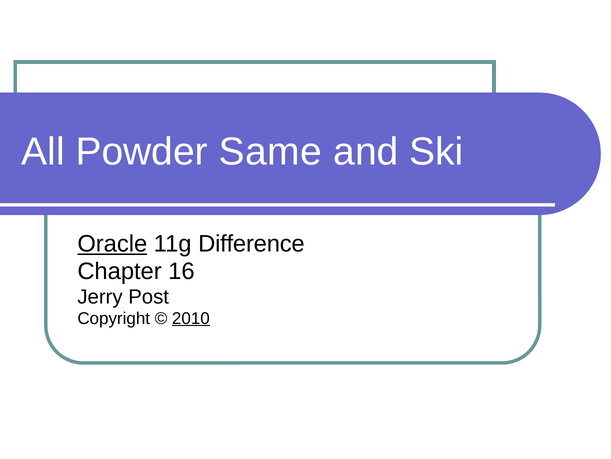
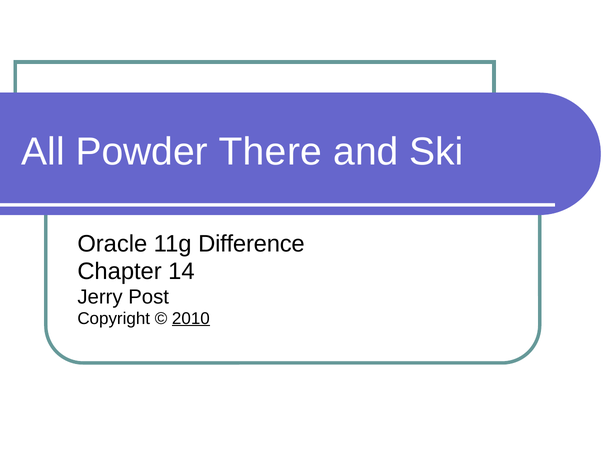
Same: Same -> There (270, 152)
Oracle underline: present -> none (112, 243)
16: 16 -> 14 (181, 271)
